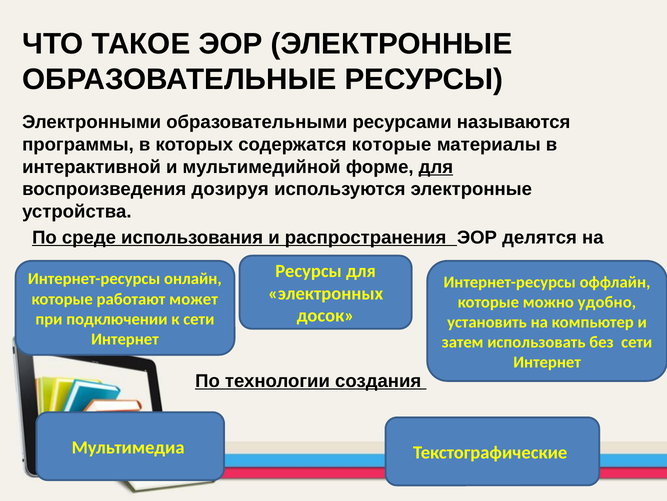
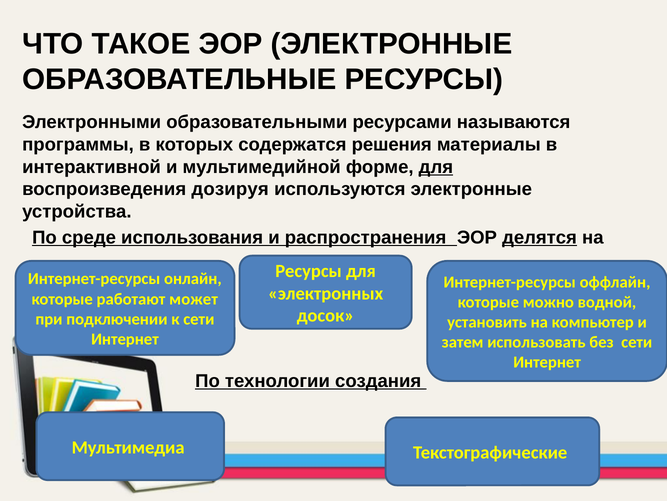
содержатся которые: которые -> решения (392, 144)
делятся underline: none -> present (540, 237)
удобно: удобно -> водной (607, 302)
